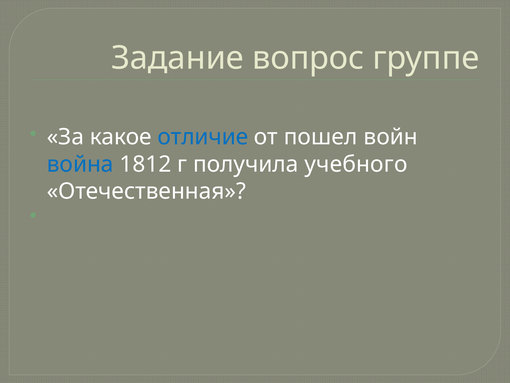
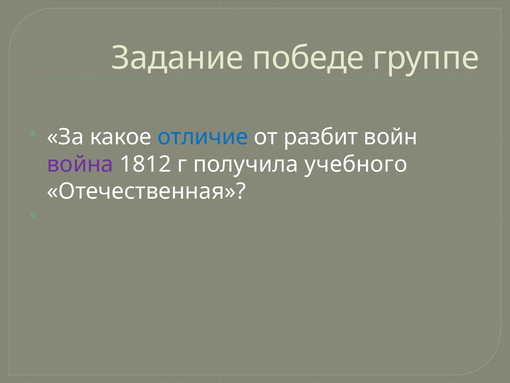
вопрос: вопрос -> победе (308, 58)
пошел: пошел -> разбит (321, 137)
война colour: blue -> purple (80, 164)
